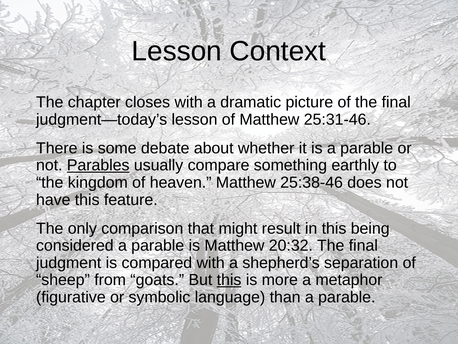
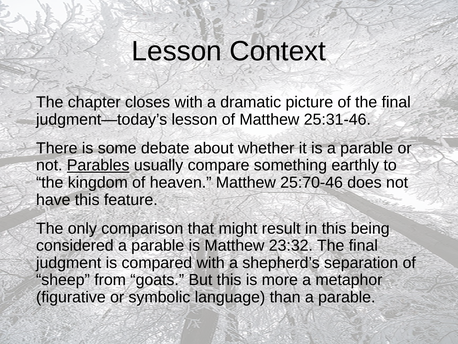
25:38-46: 25:38-46 -> 25:70-46 (312, 182)
20:32: 20:32 -> 23:32 (291, 245)
this underline: present -> none (229, 280)
